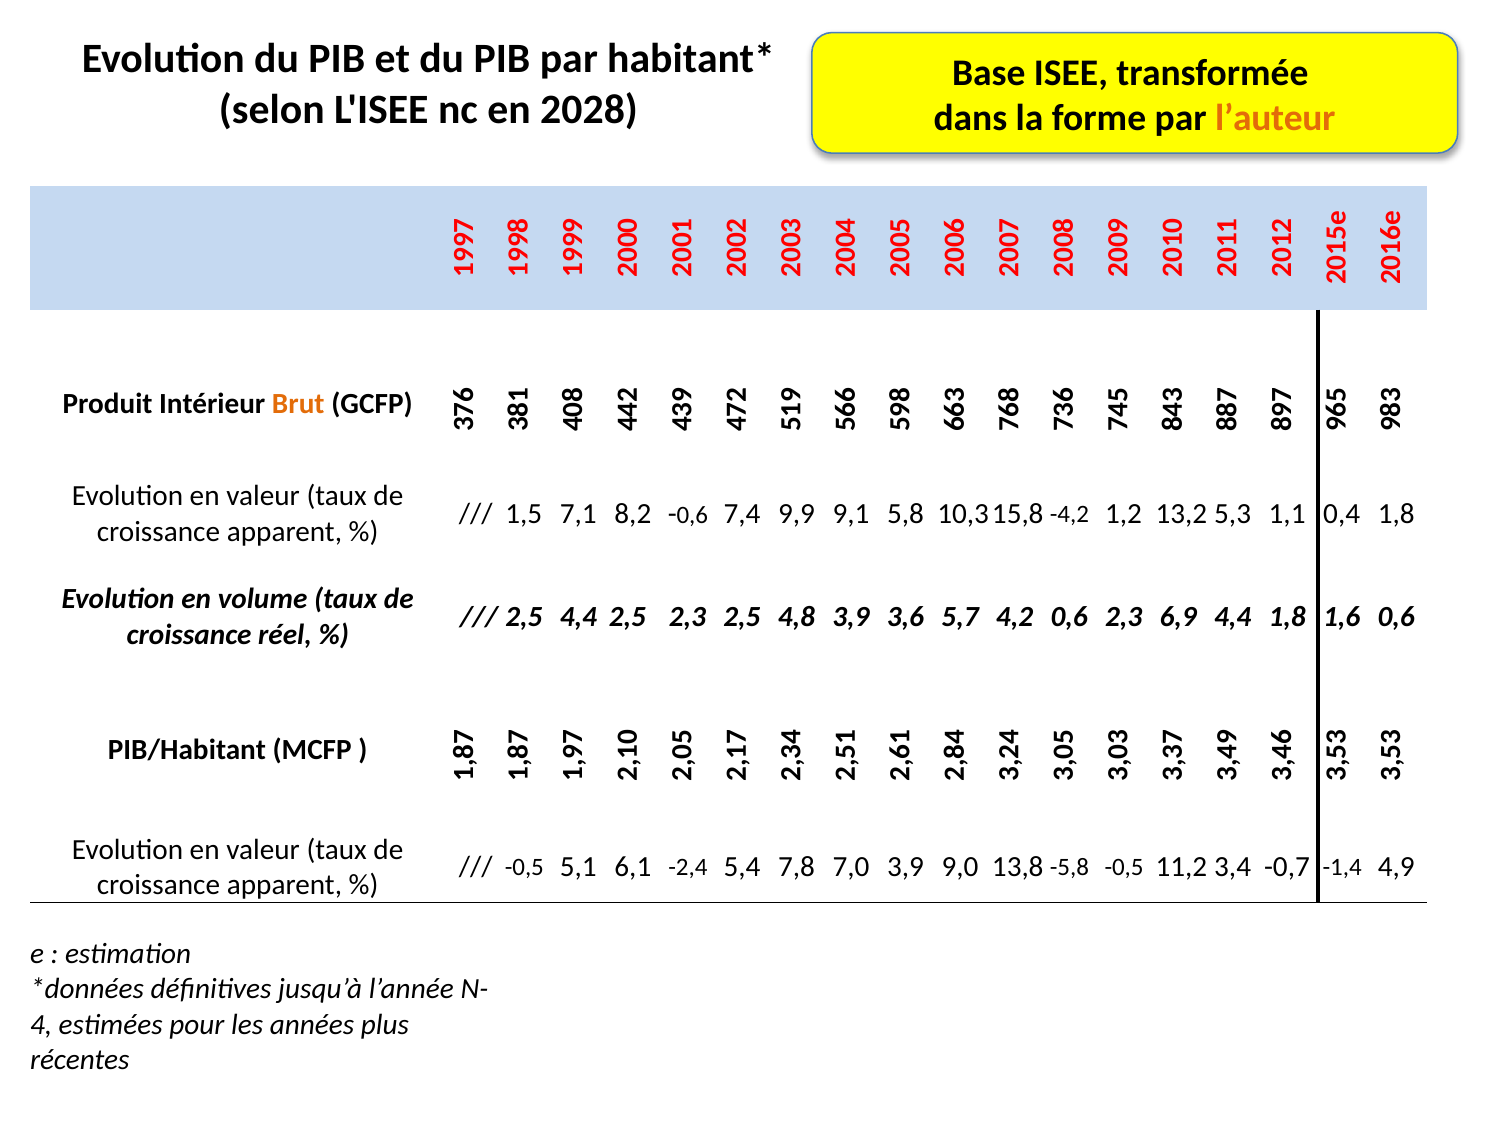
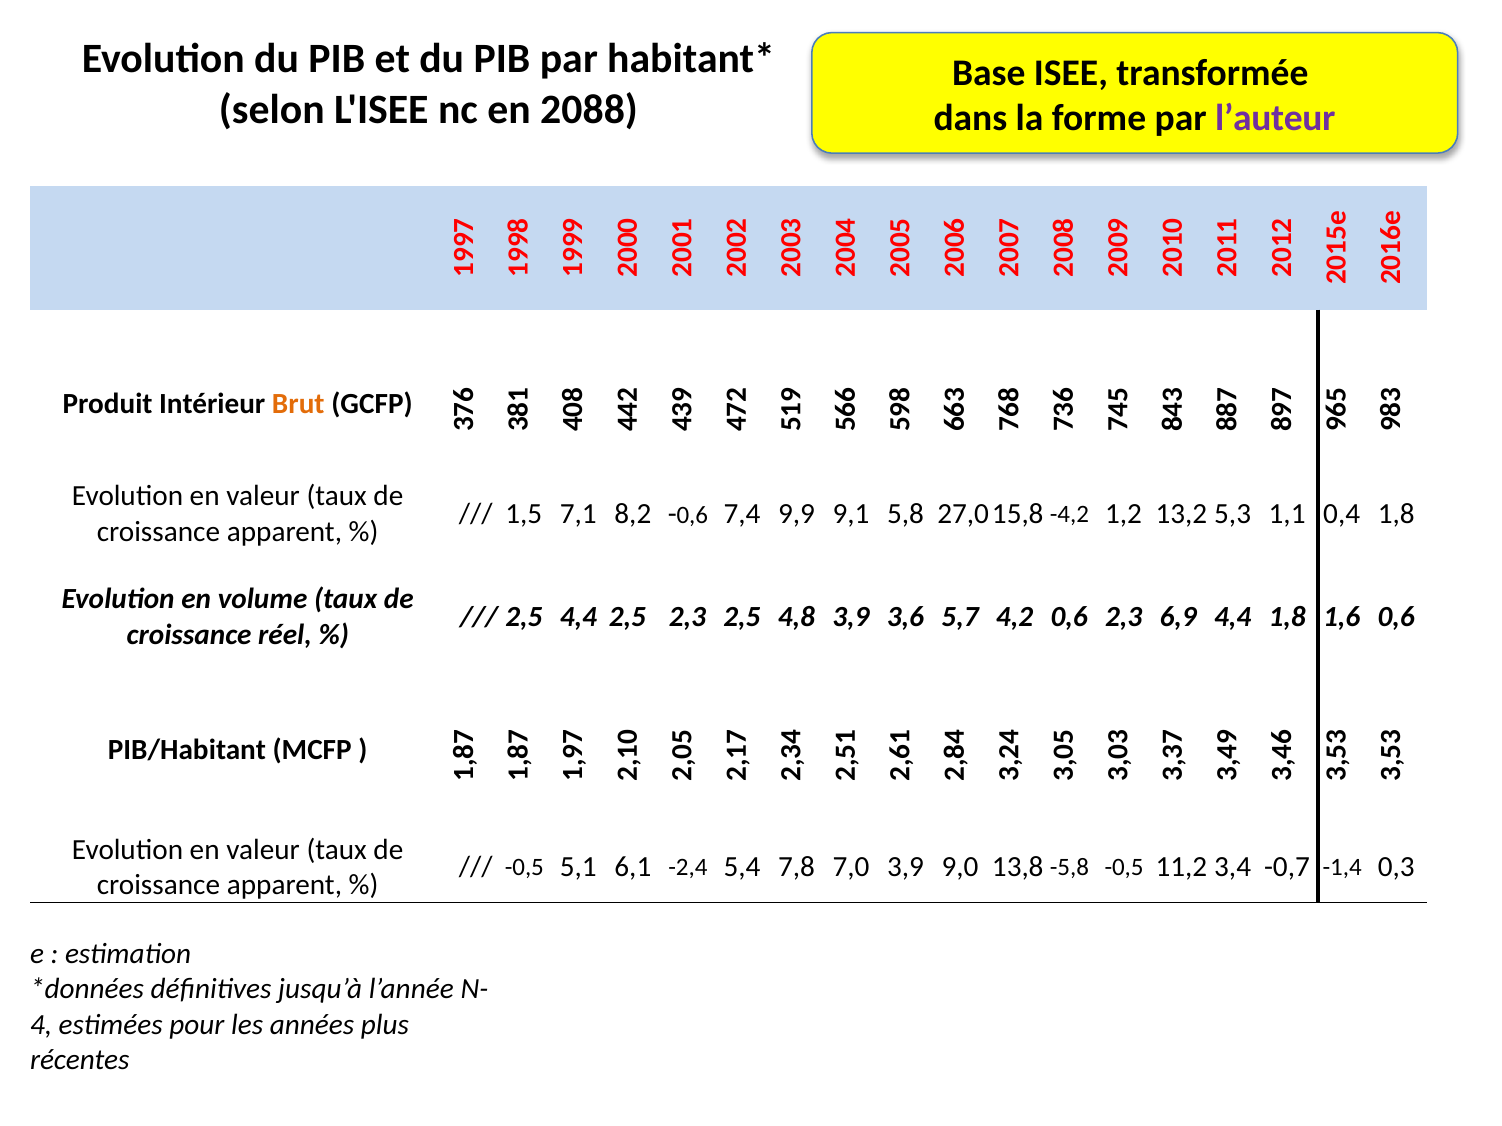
2028: 2028 -> 2088 (589, 110)
l’auteur colour: orange -> purple (1275, 118)
10,3: 10,3 -> 27,0 (963, 514)
4,9: 4,9 -> 0,3 (1396, 868)
